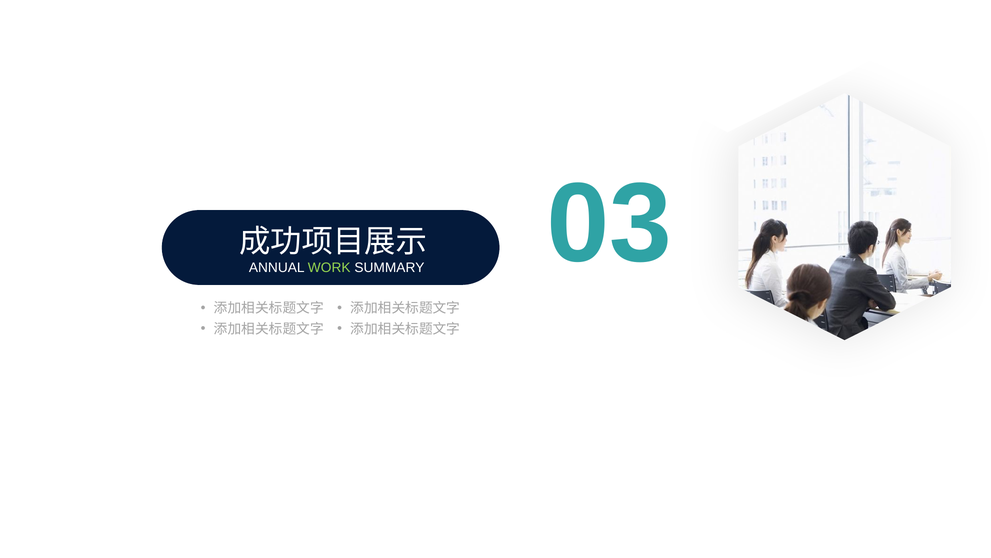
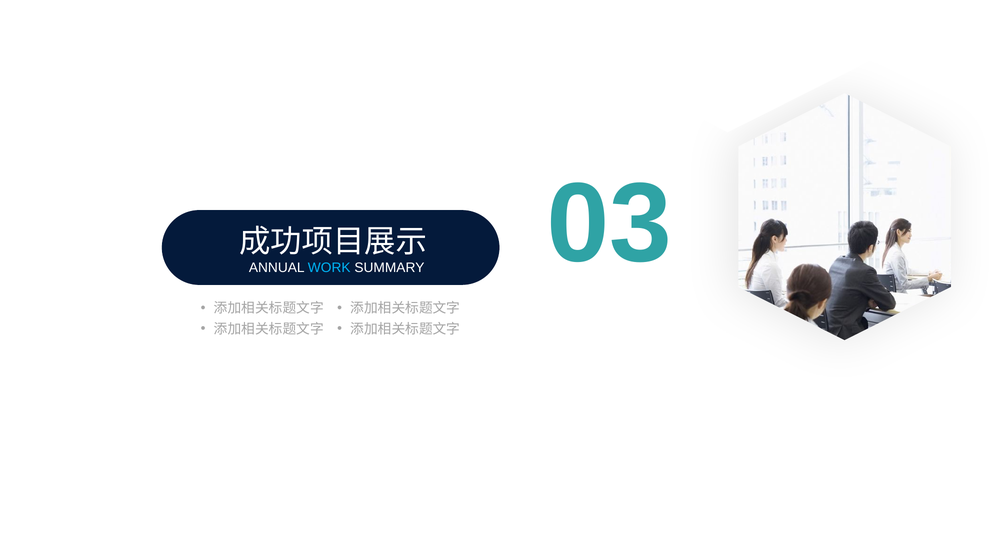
WORK colour: light green -> light blue (329, 267)
